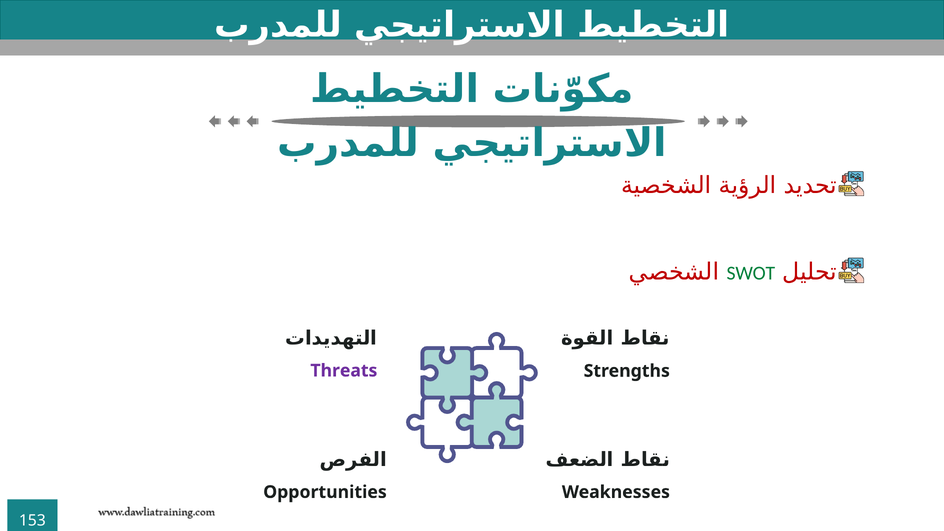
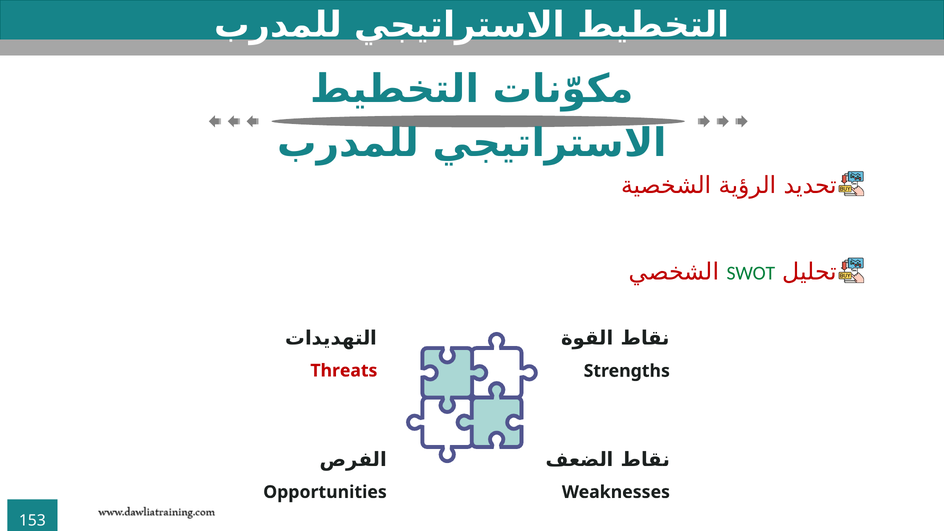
Threats colour: purple -> red (344, 371)
